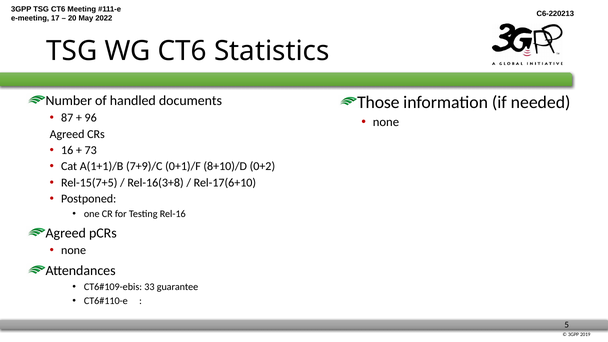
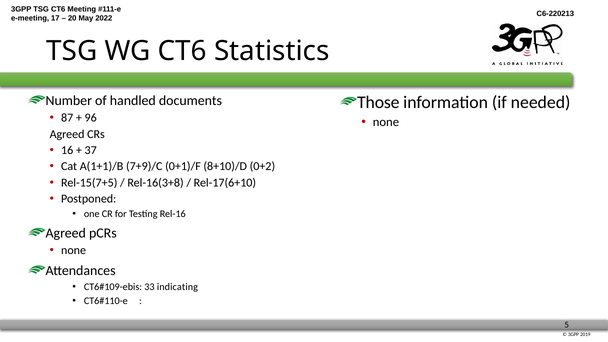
73: 73 -> 37 (91, 150)
guarantee: guarantee -> indicating (177, 287)
